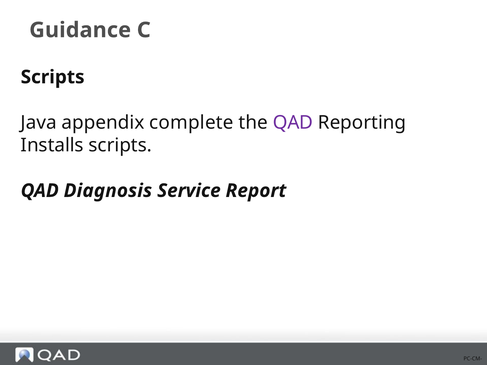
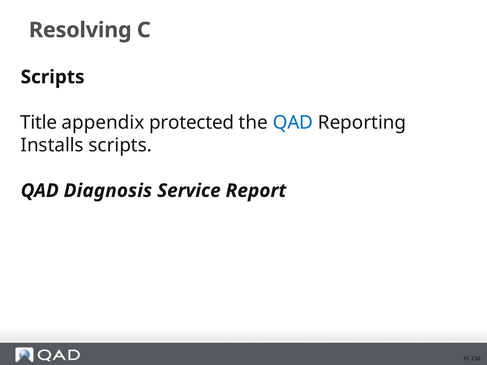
Guidance: Guidance -> Resolving (80, 30)
Java: Java -> Title (39, 123)
complete: complete -> protected (192, 123)
QAD colour: purple -> blue (293, 123)
